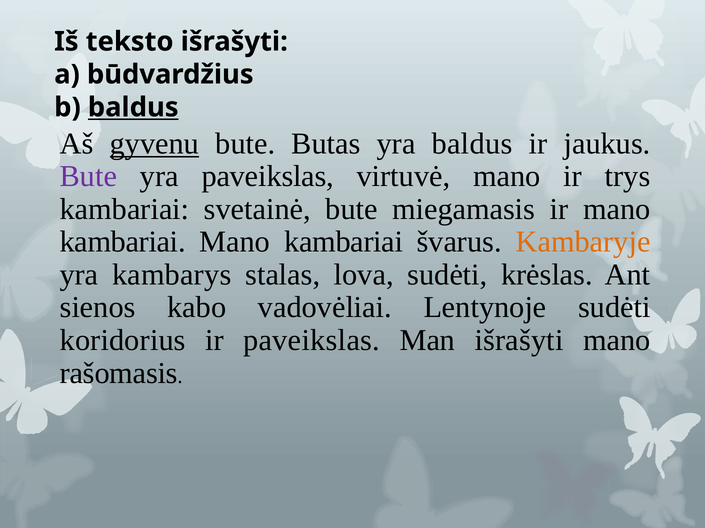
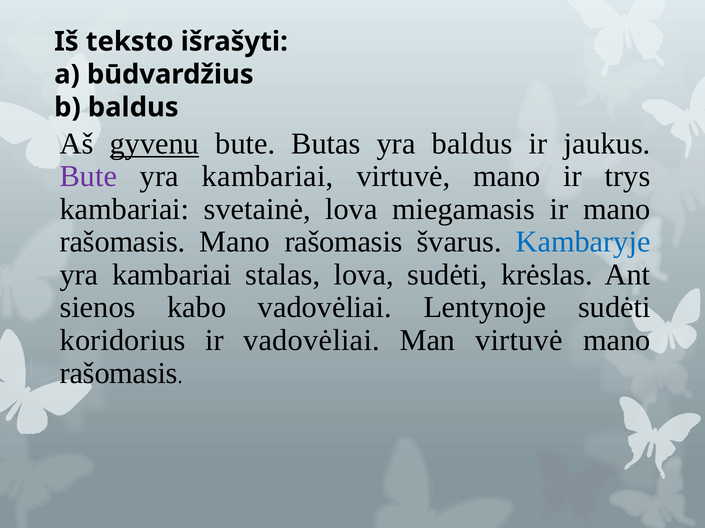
baldus underline: present -> none (133, 107)
paveikslas: paveikslas -> kambariai (268, 177)
svetainė bute: bute -> lova (351, 210)
kambariai: kambariai -> rašomasis (123, 242)
kambariai: kambariai -> rašomasis (344, 242)
Kambaryje colour: orange -> blue (583, 242)
kambarys: kambarys -> kambariai (172, 275)
ir paveikslas: paveikslas -> vadovėliai (312, 341)
Man išrašyti: išrašyti -> virtuvė (519, 341)
